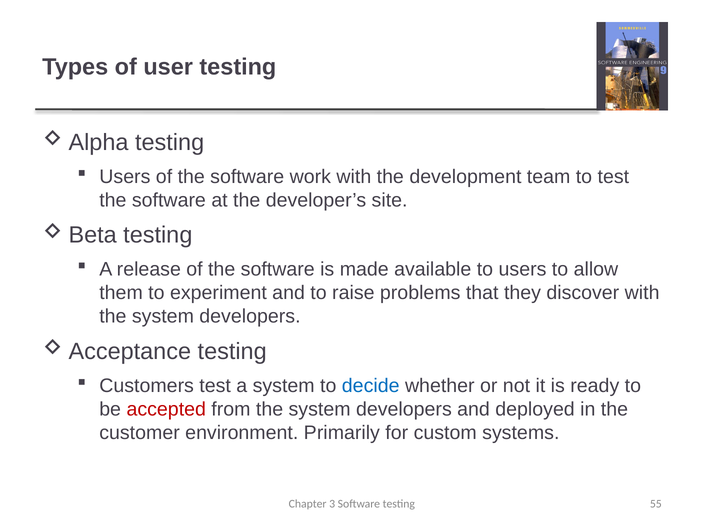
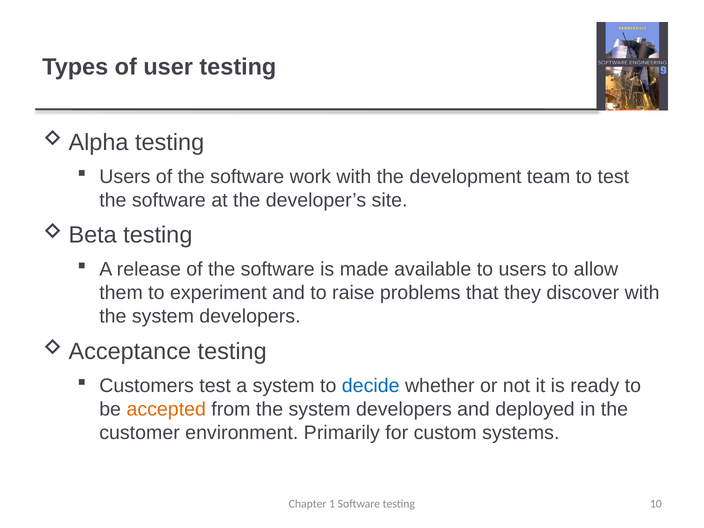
accepted colour: red -> orange (166, 409)
3: 3 -> 1 (332, 504)
55: 55 -> 10 (656, 504)
